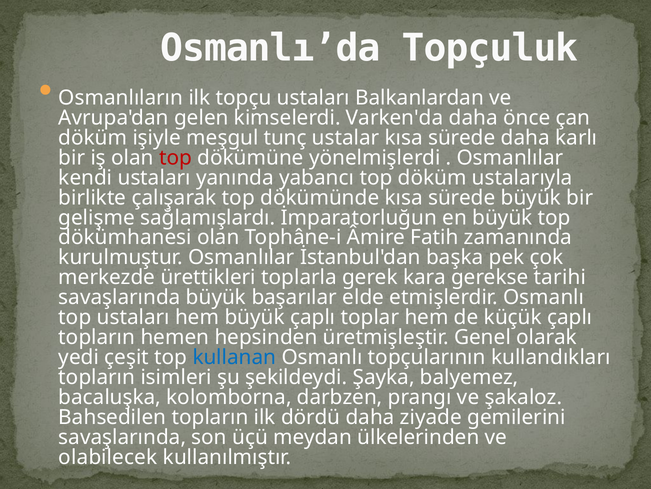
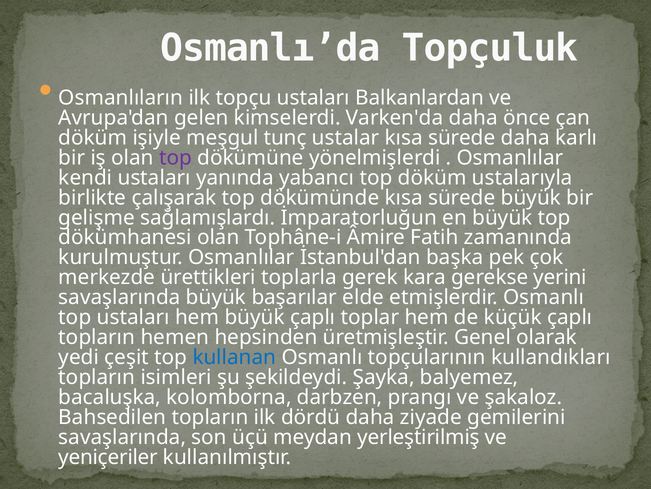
top colour: red -> purple (176, 157)
tarihi: tarihi -> yerini (560, 277)
ülkelerinden: ülkelerinden -> yerleştirilmiş (419, 437)
olabilecek: olabilecek -> yeniçeriler (108, 457)
